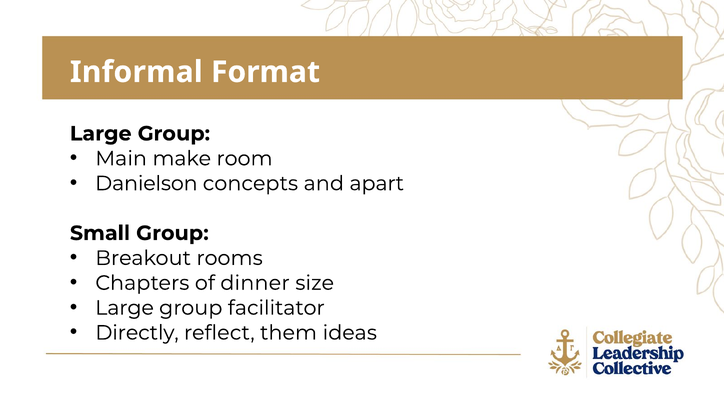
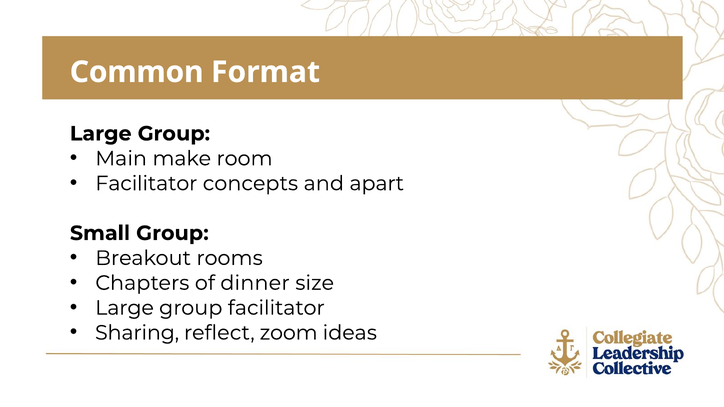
Informal: Informal -> Common (137, 72)
Danielson: Danielson -> Facilitator (146, 184)
Directly: Directly -> Sharing (137, 333)
them: them -> zoom (289, 333)
